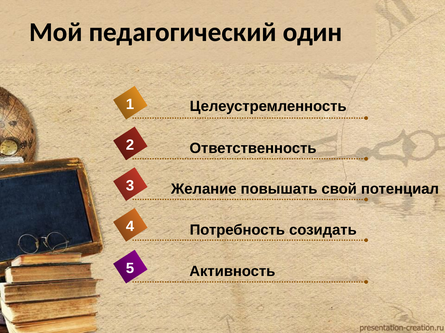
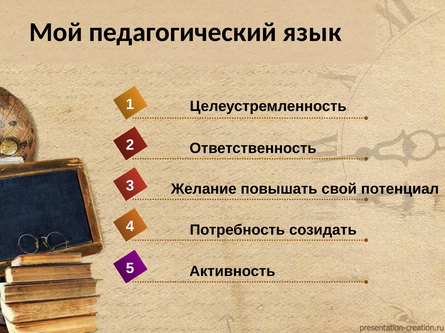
один: один -> язык (312, 32)
